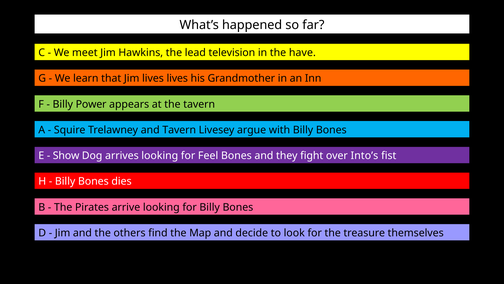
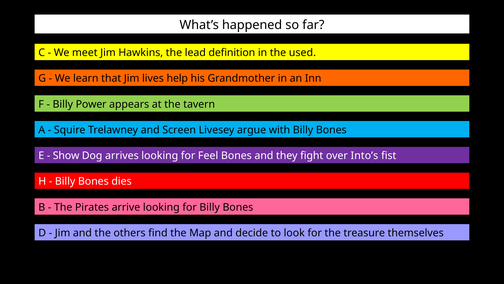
television: television -> definition (232, 53)
have: have -> used (302, 53)
lives lives: lives -> help (177, 78)
and Tavern: Tavern -> Screen (179, 130)
